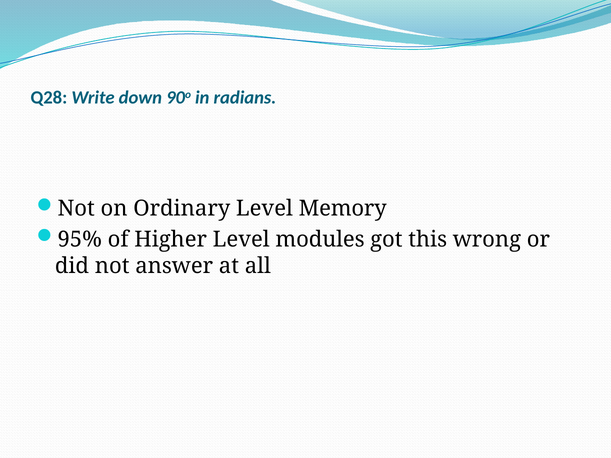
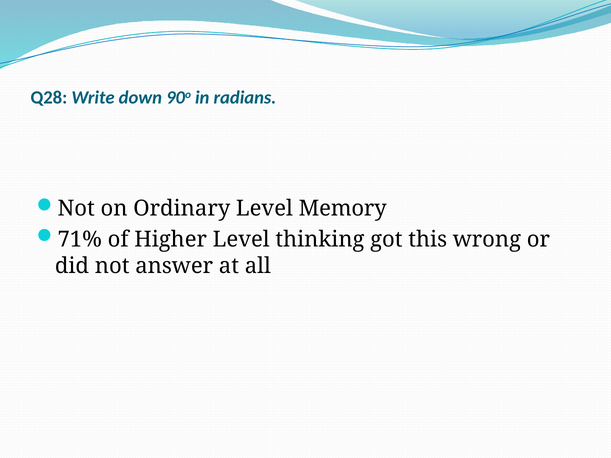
95%: 95% -> 71% (80, 240)
modules: modules -> thinking (320, 240)
